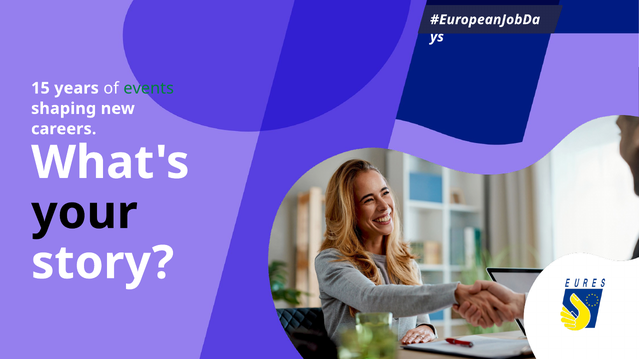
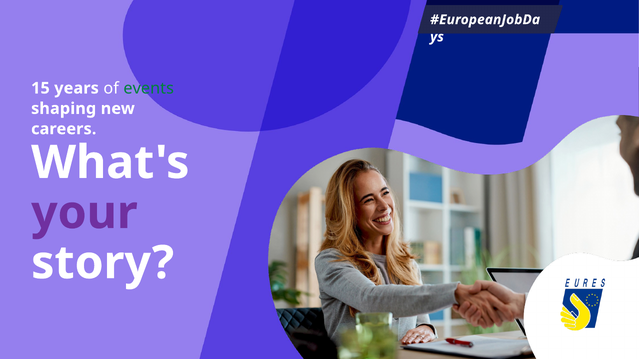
your colour: black -> purple (84, 213)
